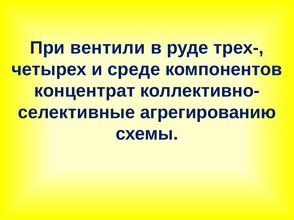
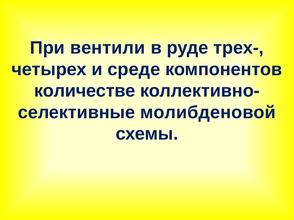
концентрат: концентрат -> количестве (85, 91)
агрегированию: агрегированию -> молибденовой (208, 113)
